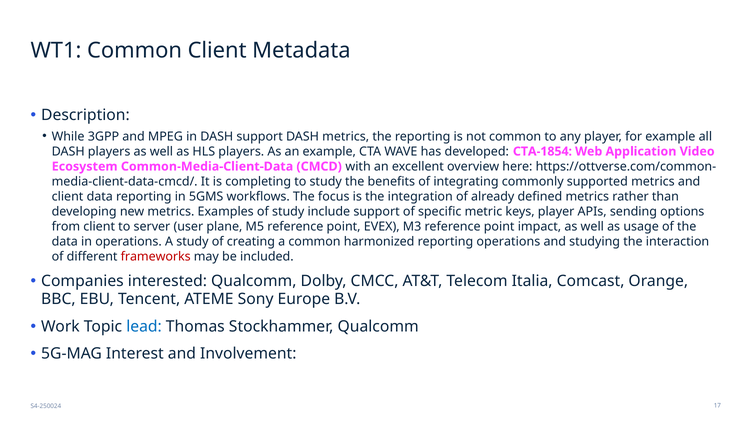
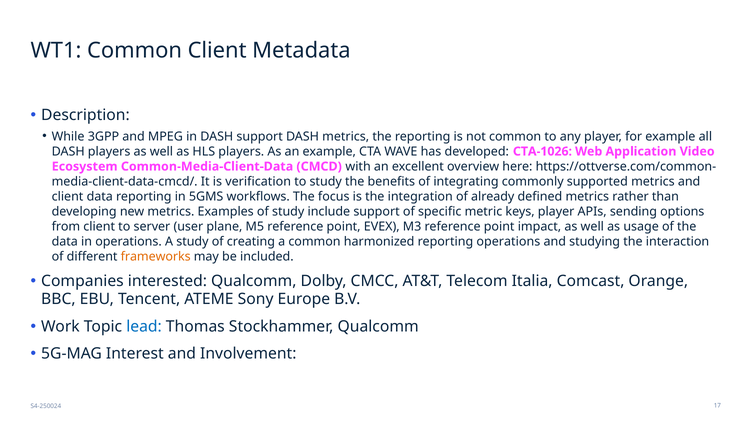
CTA-1854: CTA-1854 -> CTA-1026 (542, 151)
completing: completing -> verification (258, 181)
frameworks colour: red -> orange (156, 257)
